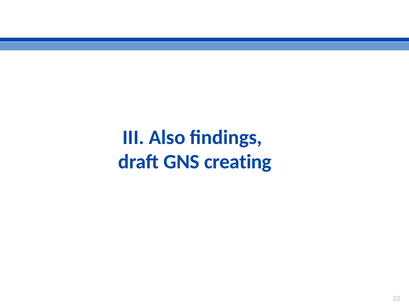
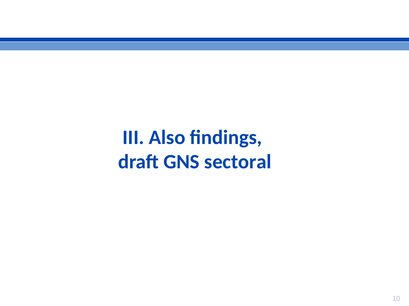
creating: creating -> sectoral (238, 162)
